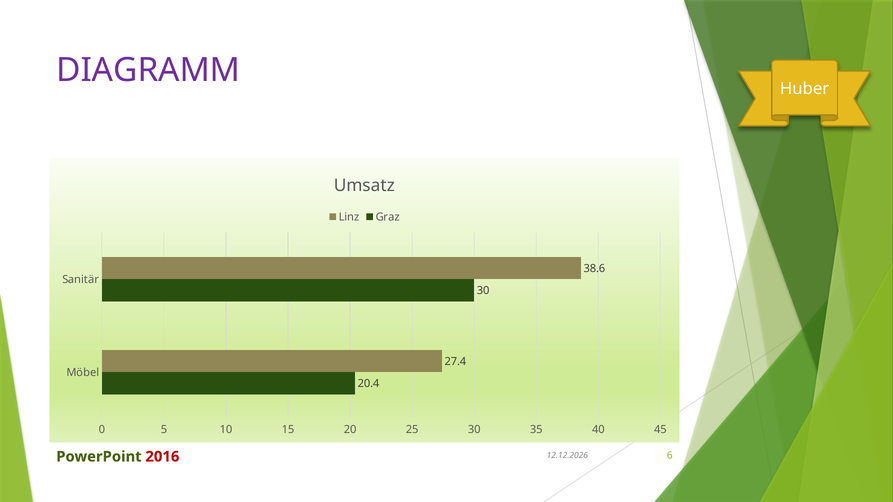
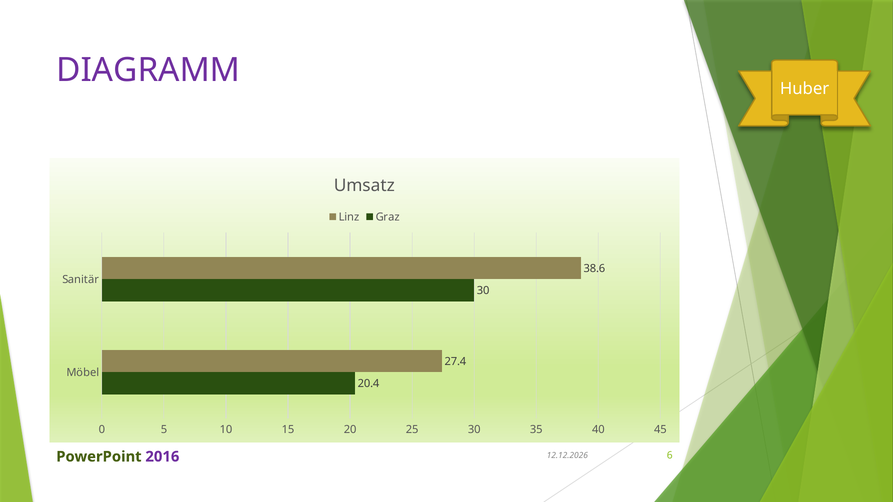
2016 colour: red -> purple (162, 457)
